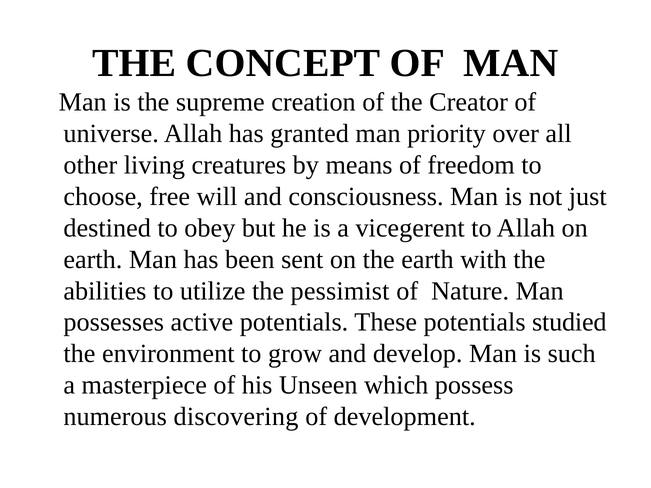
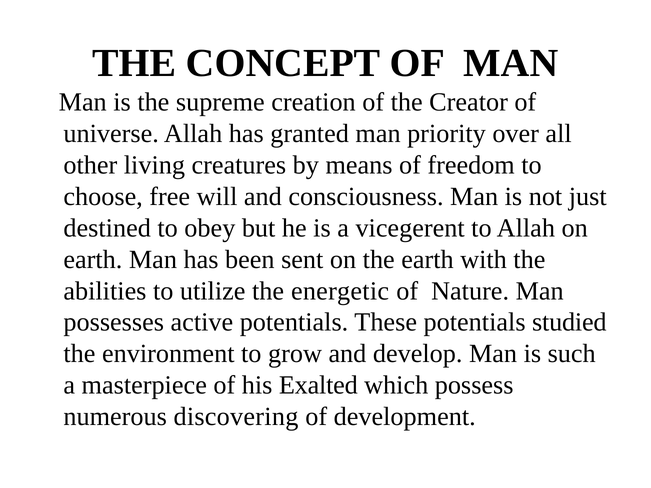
pessimist: pessimist -> energetic (340, 291)
Unseen: Unseen -> Exalted (318, 385)
